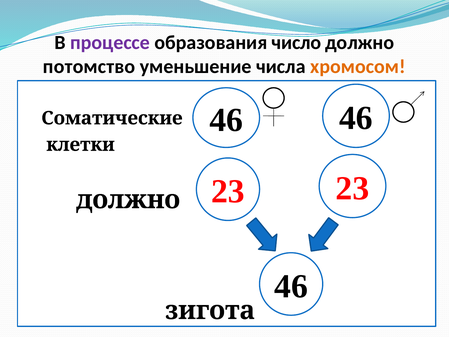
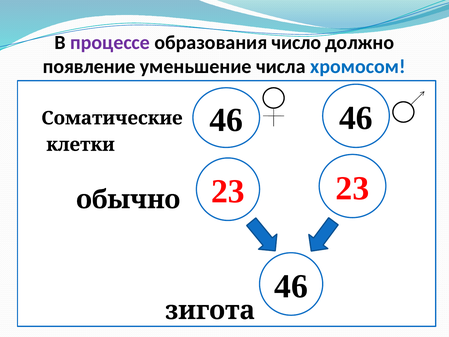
потомство: потомство -> появление (89, 67)
хромосом colour: orange -> blue (358, 67)
должно: должно -> обычно (128, 199)
